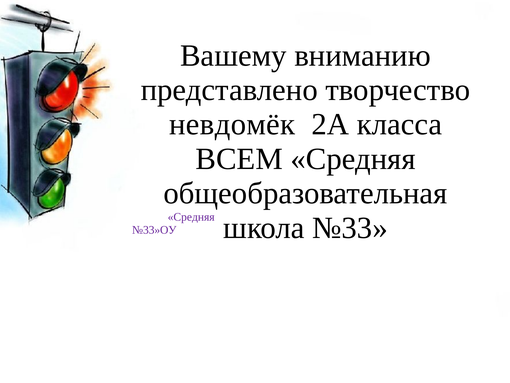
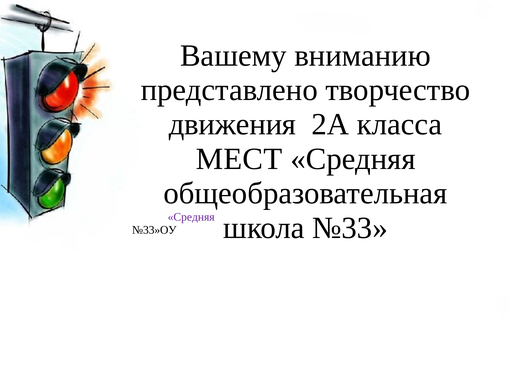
невдомёк: невдомёк -> движения (232, 124)
ВСЕМ: ВСЕМ -> МЕСТ (239, 159)
№33»ОУ colour: purple -> black (154, 230)
